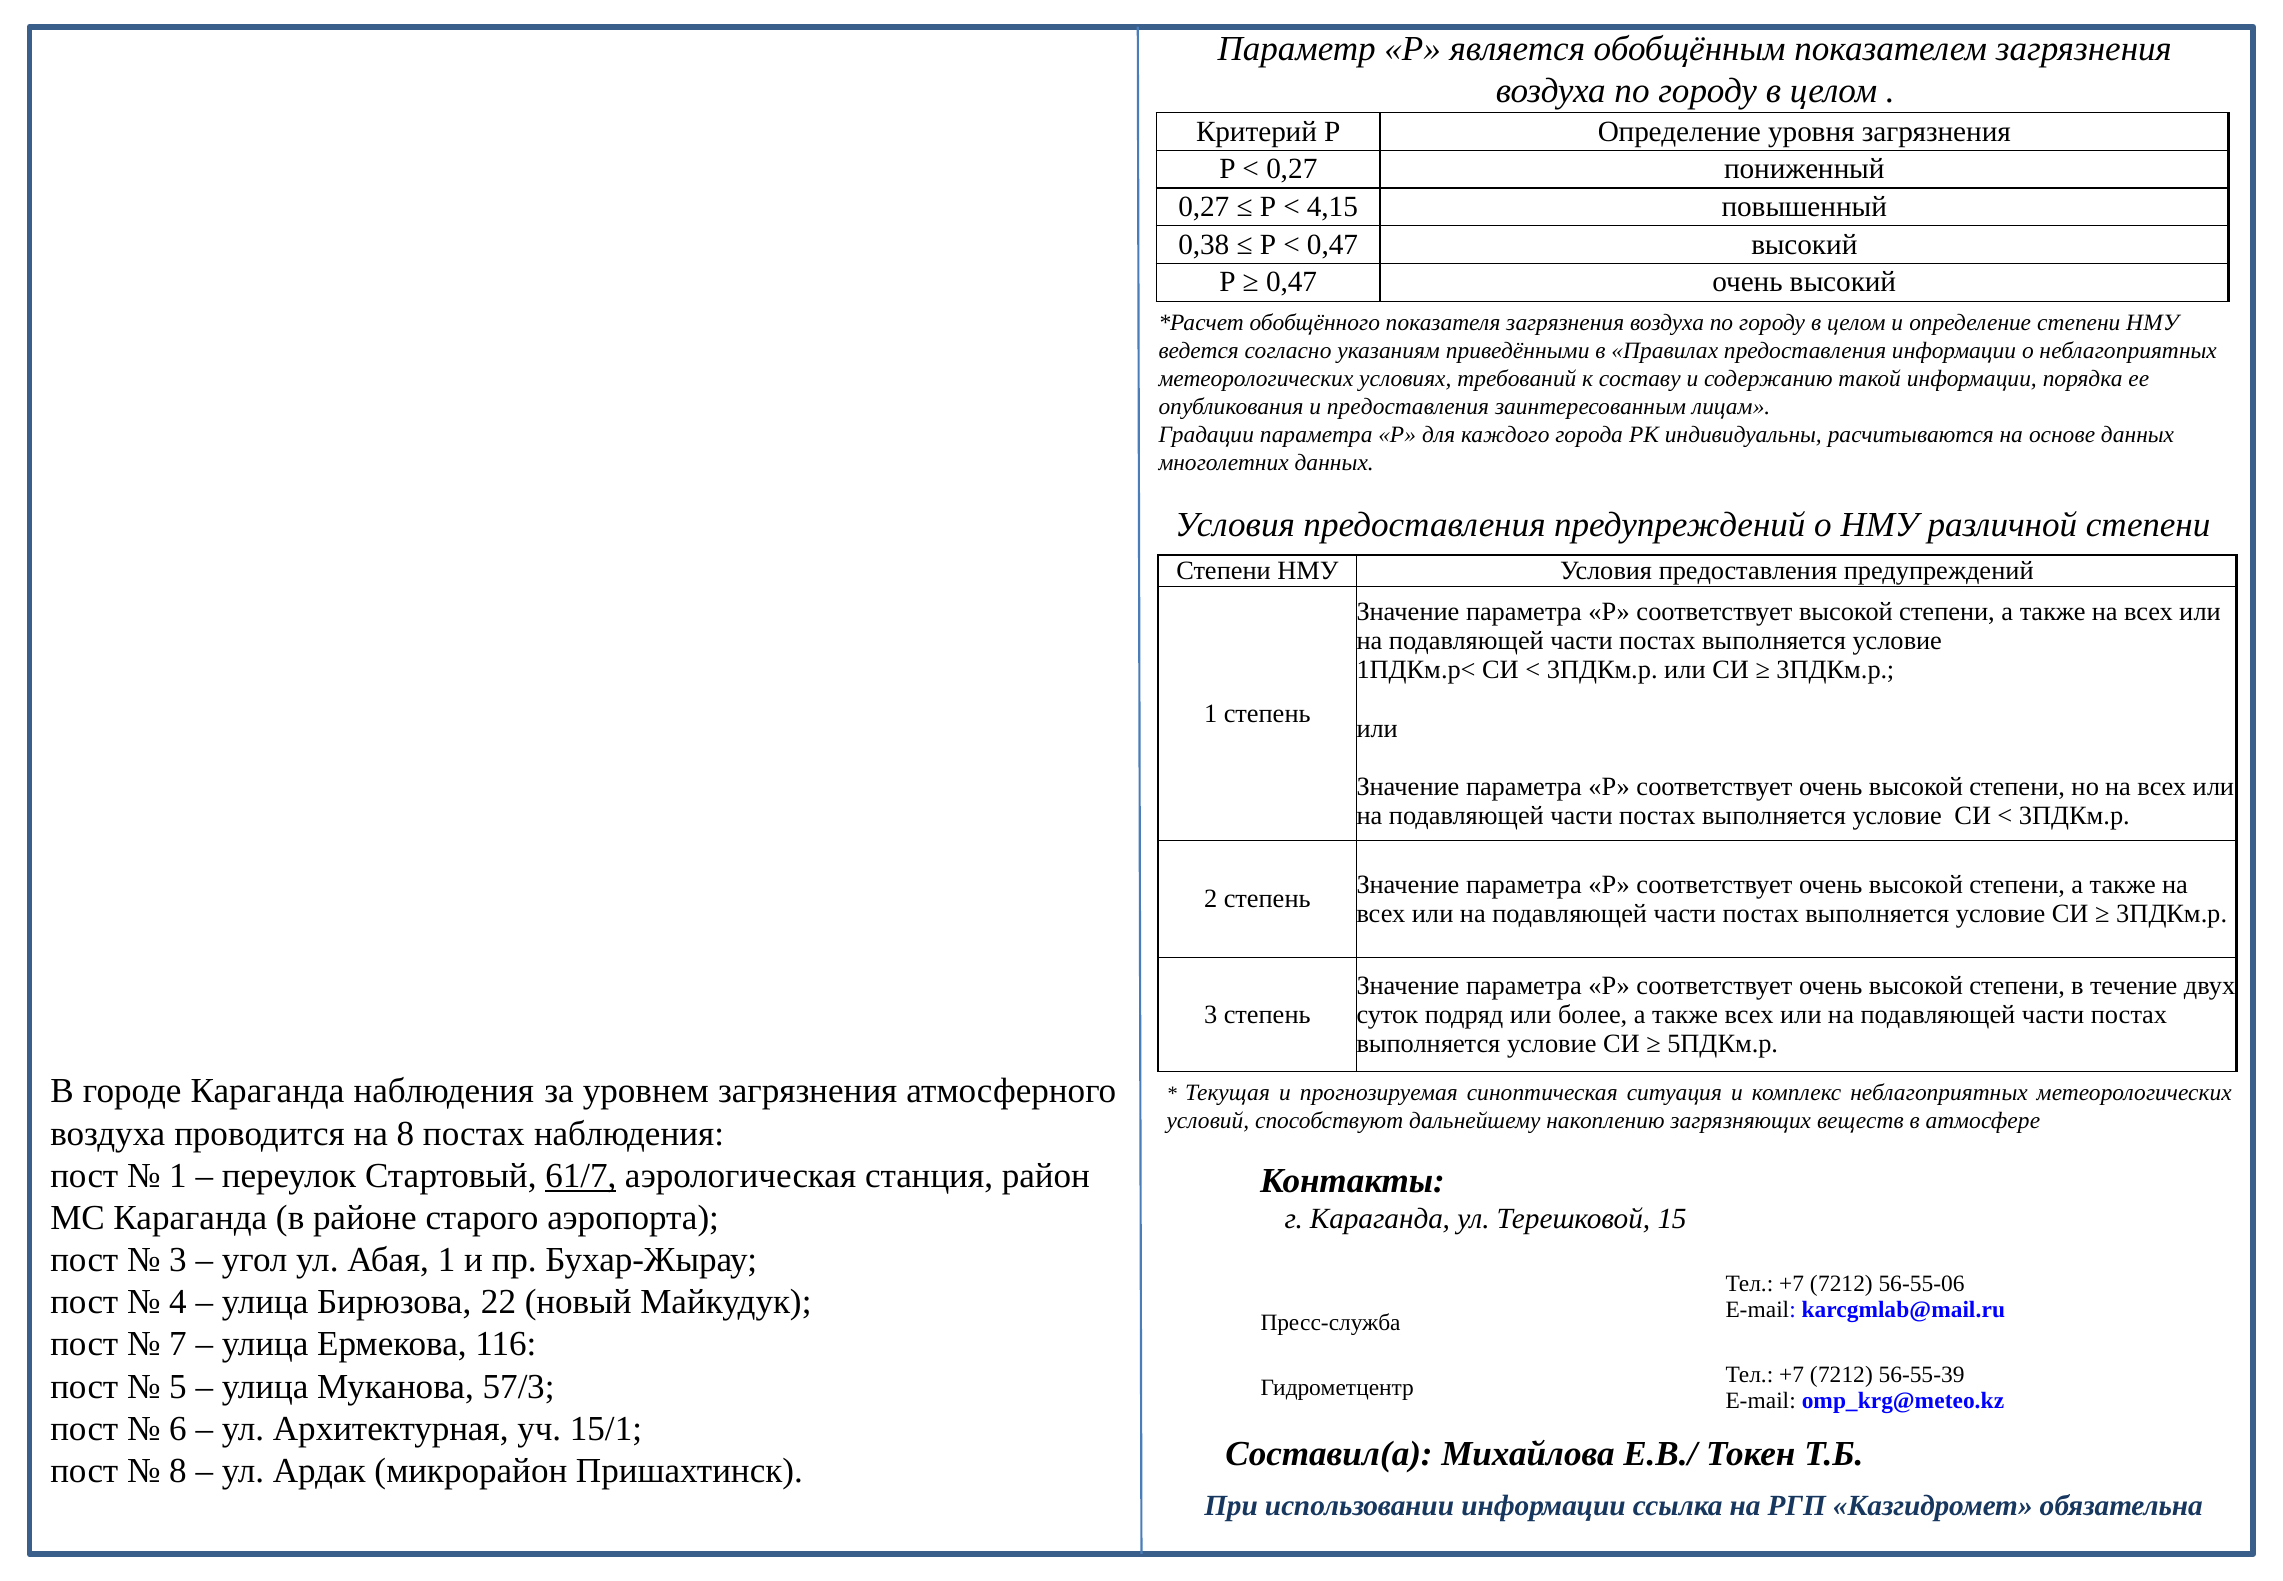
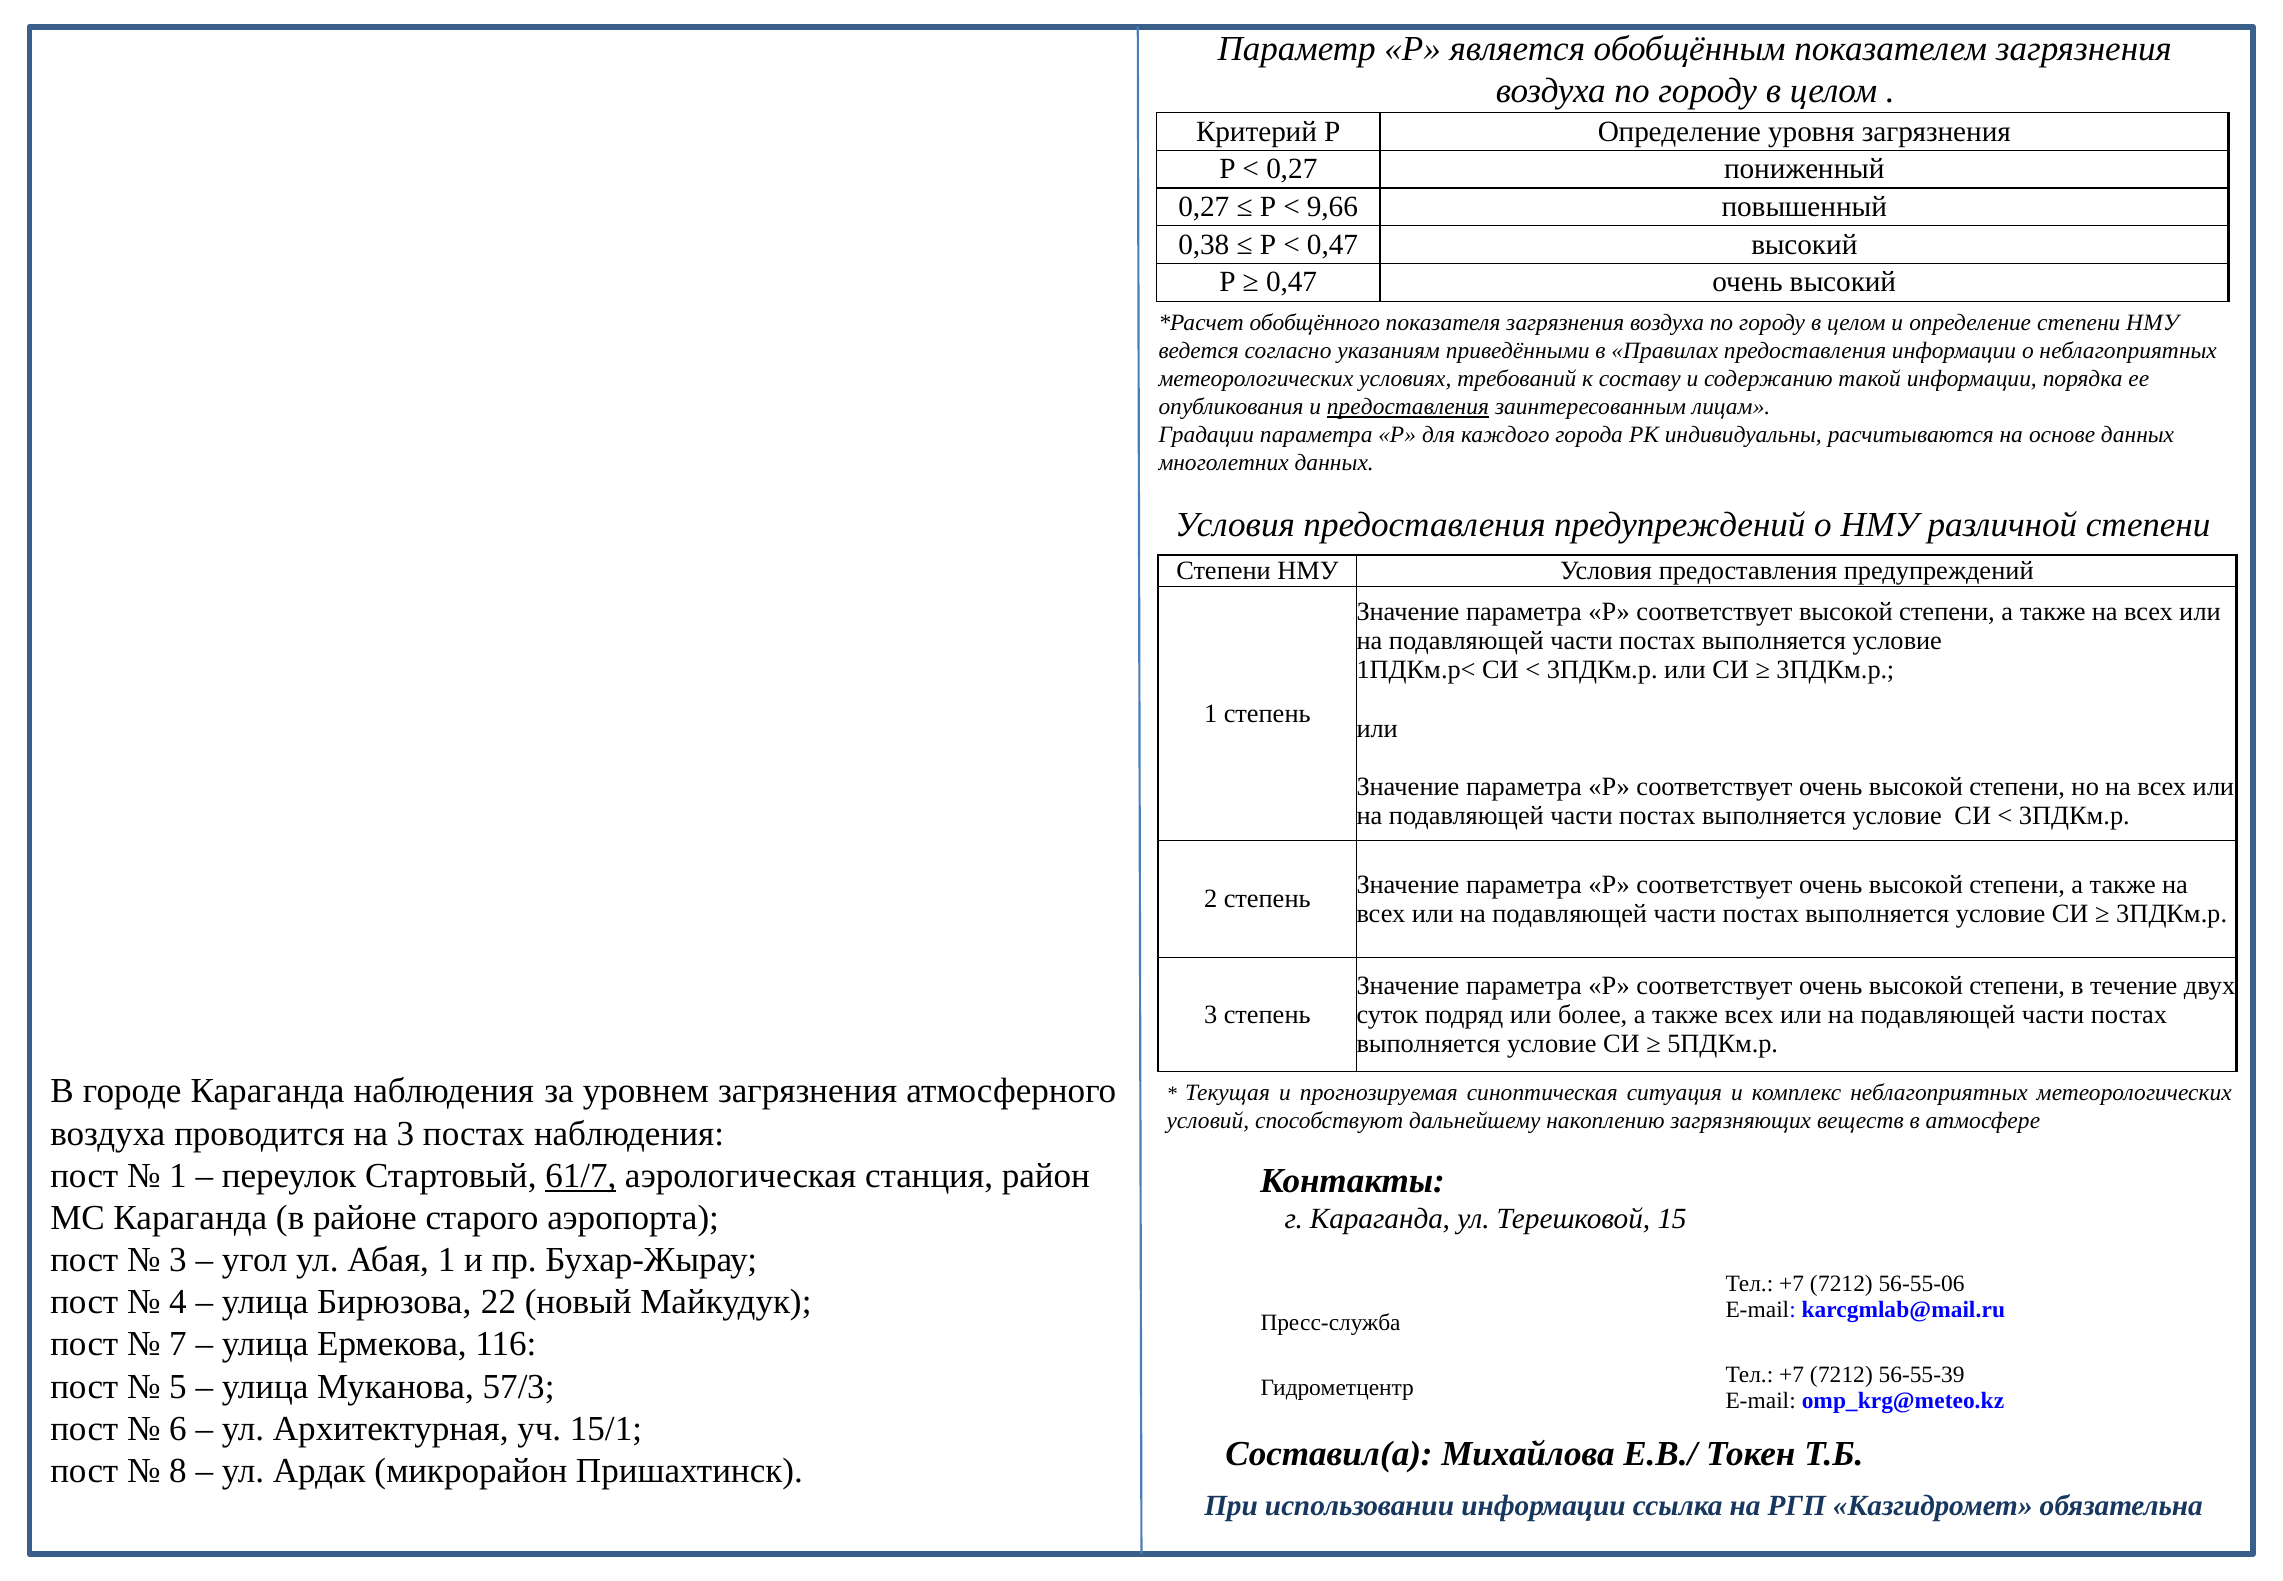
4,15: 4,15 -> 9,66 (1332, 207)
предоставления underline: none -> present (1408, 407)
на 8: 8 -> 3 (405, 1133)
